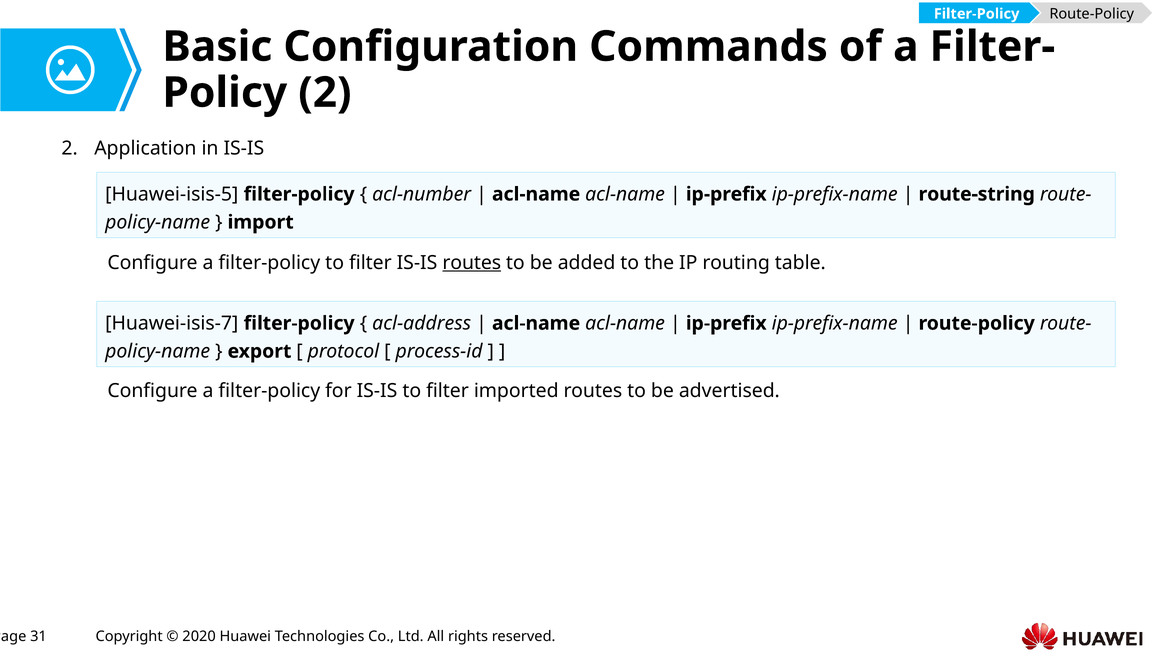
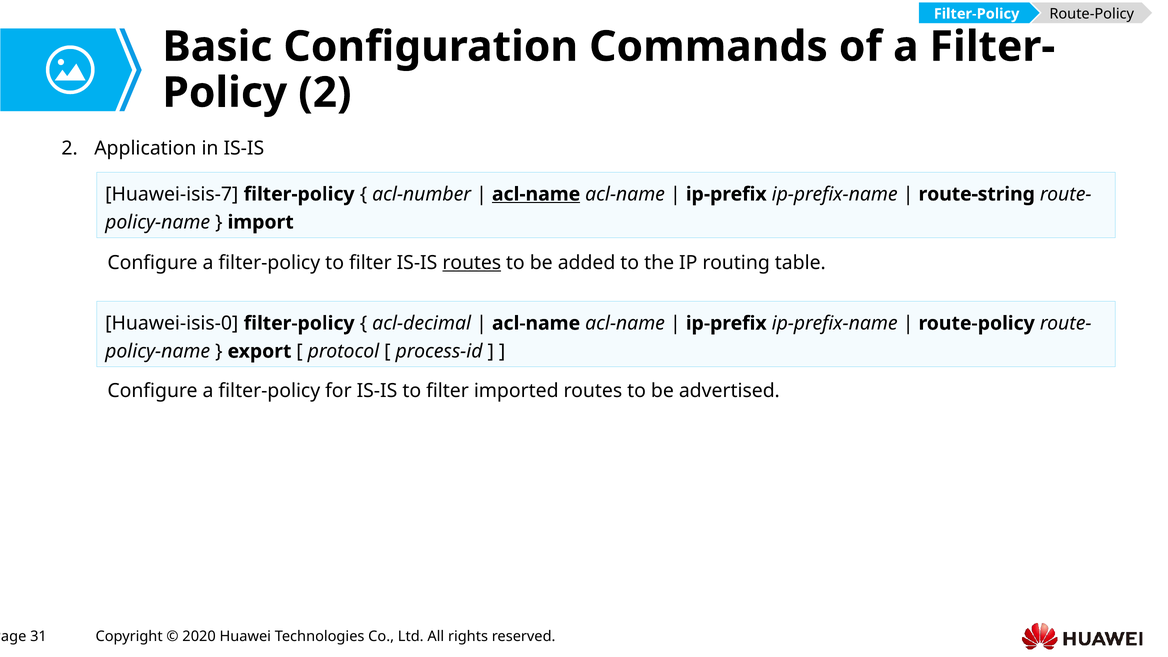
Huawei-isis-5: Huawei-isis-5 -> Huawei-isis-7 (172, 194)
acl-name underline: none -> present (536, 194)
Huawei-isis-7: Huawei-isis-7 -> Huawei-isis-0 (172, 323)
acl-address: acl-address -> acl-decimal (422, 323)
